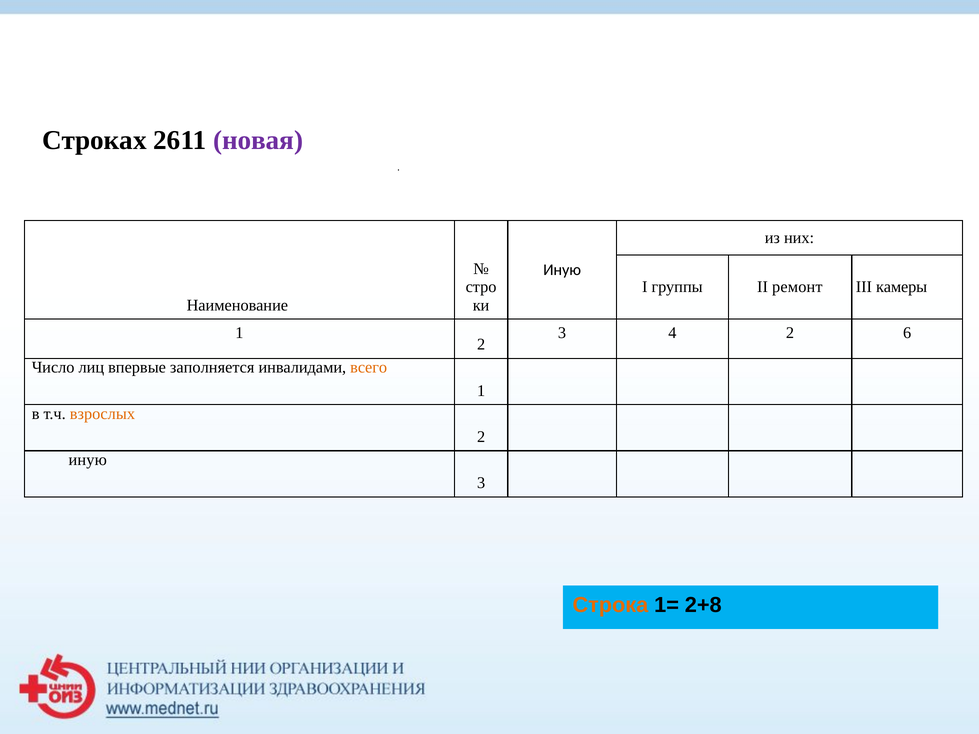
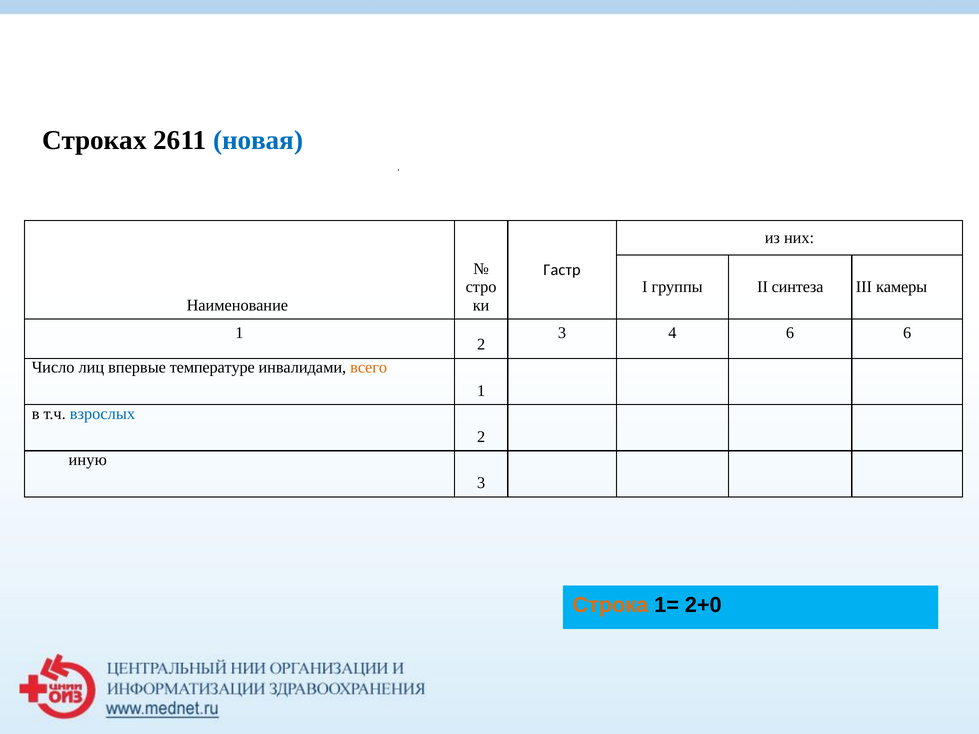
новая colour: purple -> blue (258, 141)
Иную: Иную -> Гастр (562, 270)
ремонт: ремонт -> синтеза (798, 287)
4 2: 2 -> 6 (790, 333)
заполняется: заполняется -> температуре (212, 368)
взрослых colour: orange -> blue (102, 414)
2+8: 2+8 -> 2+0 (703, 605)
